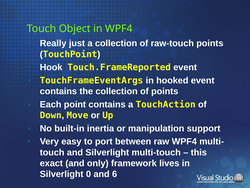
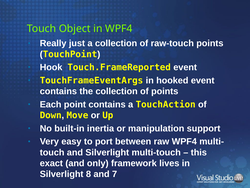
0: 0 -> 8 (88, 174)
6: 6 -> 7 (115, 174)
